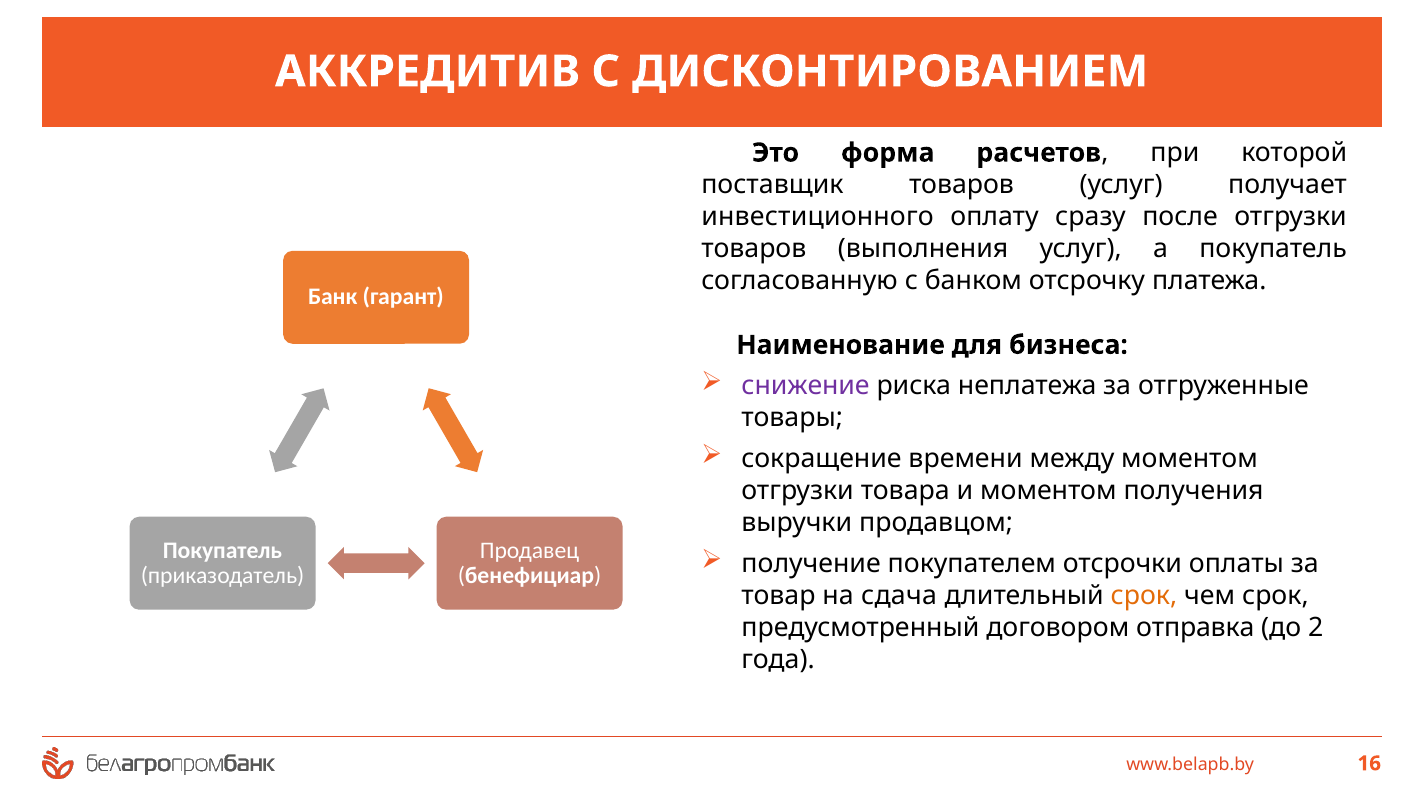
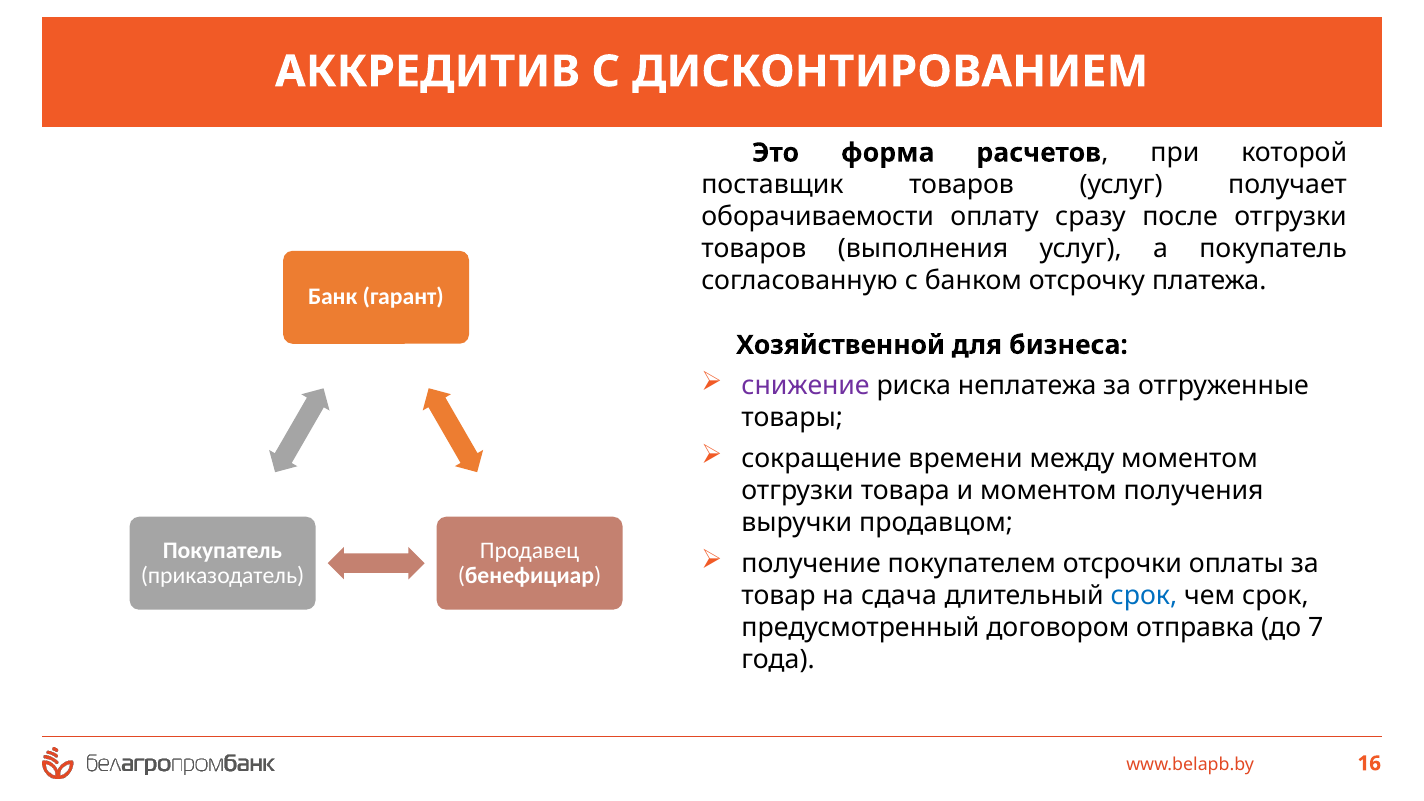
инвестиционного: инвестиционного -> оборачиваемости (818, 217)
Наименование: Наименование -> Хозяйственной (841, 345)
срок colour: orange -> blue (1144, 596)
2: 2 -> 7 (1316, 628)
